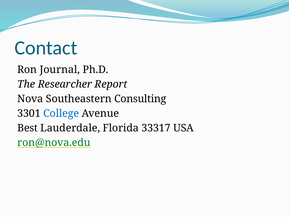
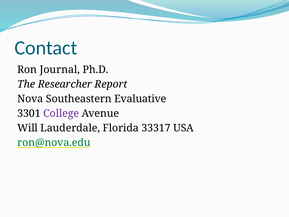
Consulting: Consulting -> Evaluative (140, 99)
College colour: blue -> purple (61, 113)
Best: Best -> Will (28, 128)
